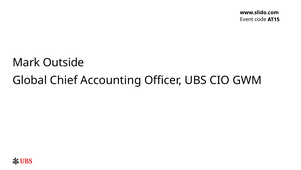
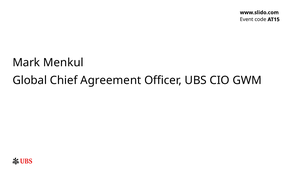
Outside: Outside -> Menkul (63, 62)
Accounting: Accounting -> Agreement (111, 80)
